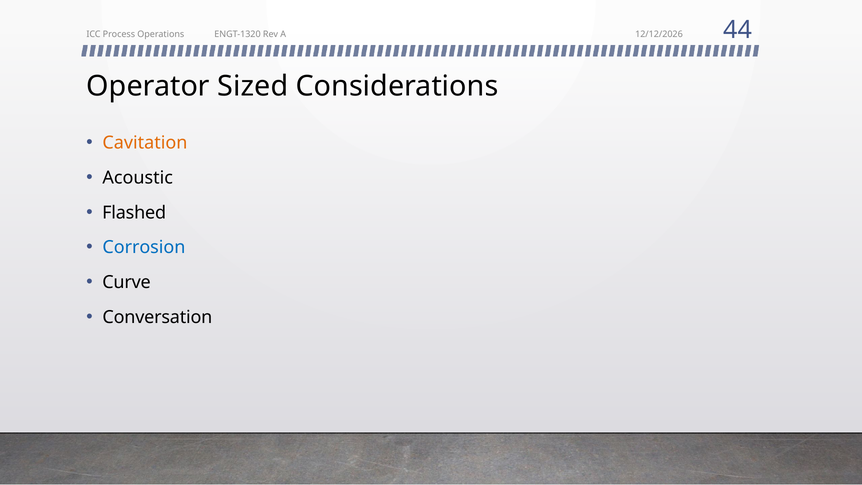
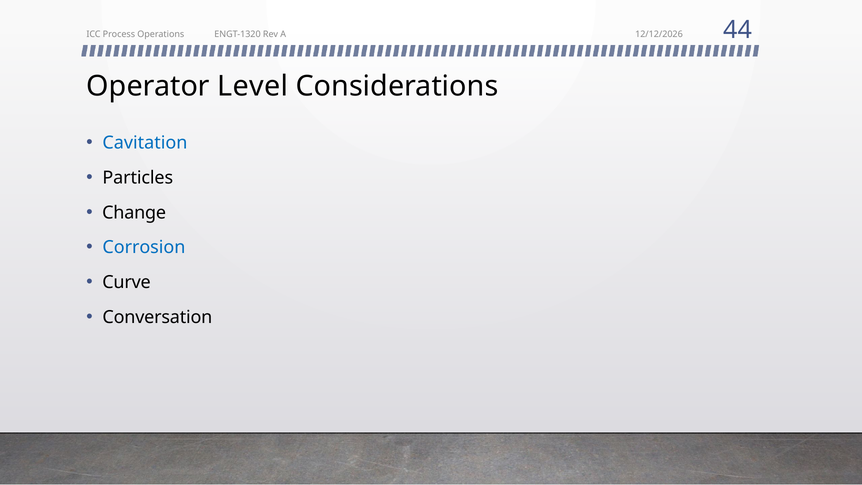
Sized: Sized -> Level (253, 86)
Cavitation colour: orange -> blue (145, 143)
Acoustic: Acoustic -> Particles (138, 178)
Flashed: Flashed -> Change (134, 213)
